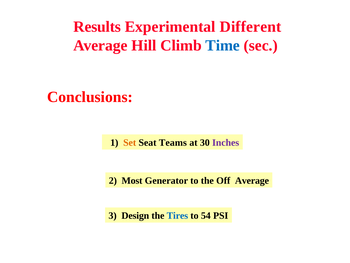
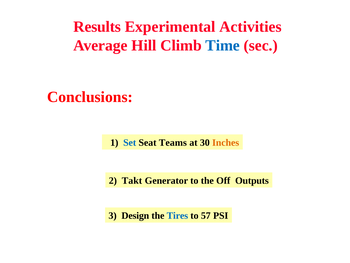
Different: Different -> Activities (251, 27)
Set colour: orange -> blue (130, 142)
Inches colour: purple -> orange (226, 142)
Most: Most -> Takt (132, 180)
Off Average: Average -> Outputs (252, 180)
54: 54 -> 57 (206, 215)
